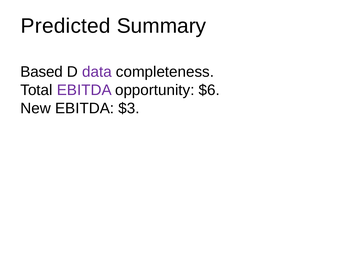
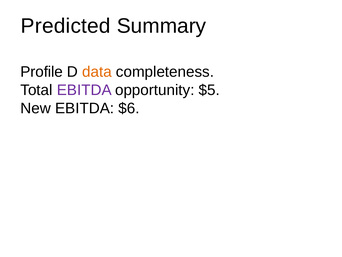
Based: Based -> Profile (42, 72)
data colour: purple -> orange (97, 72)
$6: $6 -> $5 (209, 90)
$3: $3 -> $6 (129, 108)
